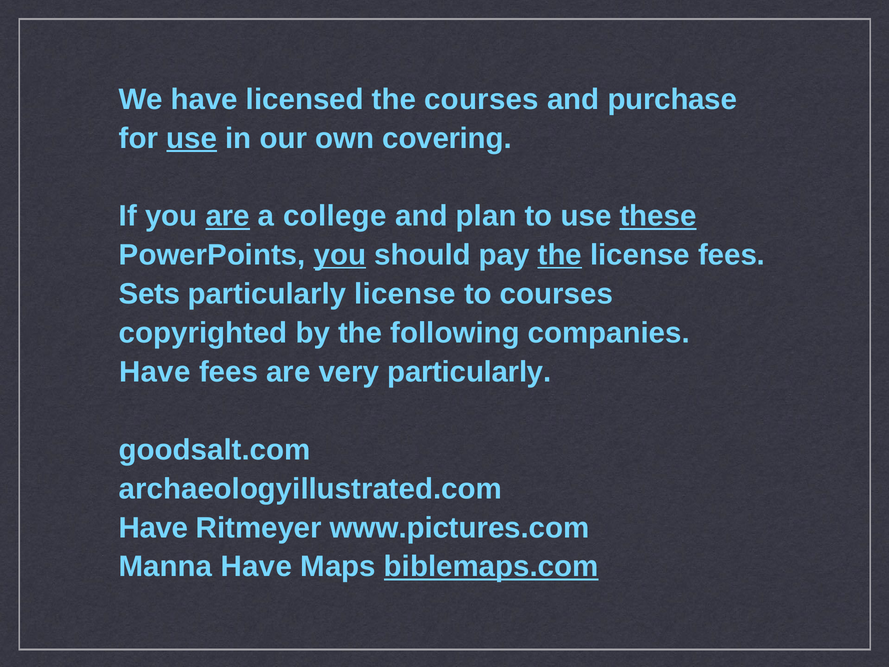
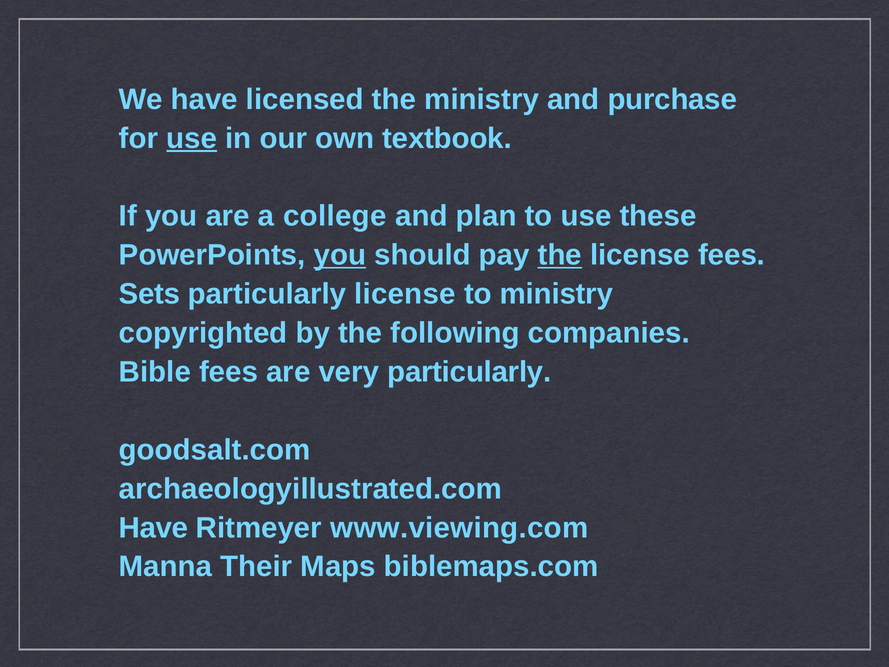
the courses: courses -> ministry (482, 99)
covering: covering -> textbook (447, 138)
are underline: present -> none (228, 216)
these underline: present -> none (658, 216)
to courses: courses -> ministry (557, 294)
Have: Have -> Bible (155, 372)
www.pictures.com: www.pictures.com -> www.viewing.com (459, 528)
Manna Have: Have -> Their (256, 566)
biblemaps.com underline: present -> none (491, 566)
